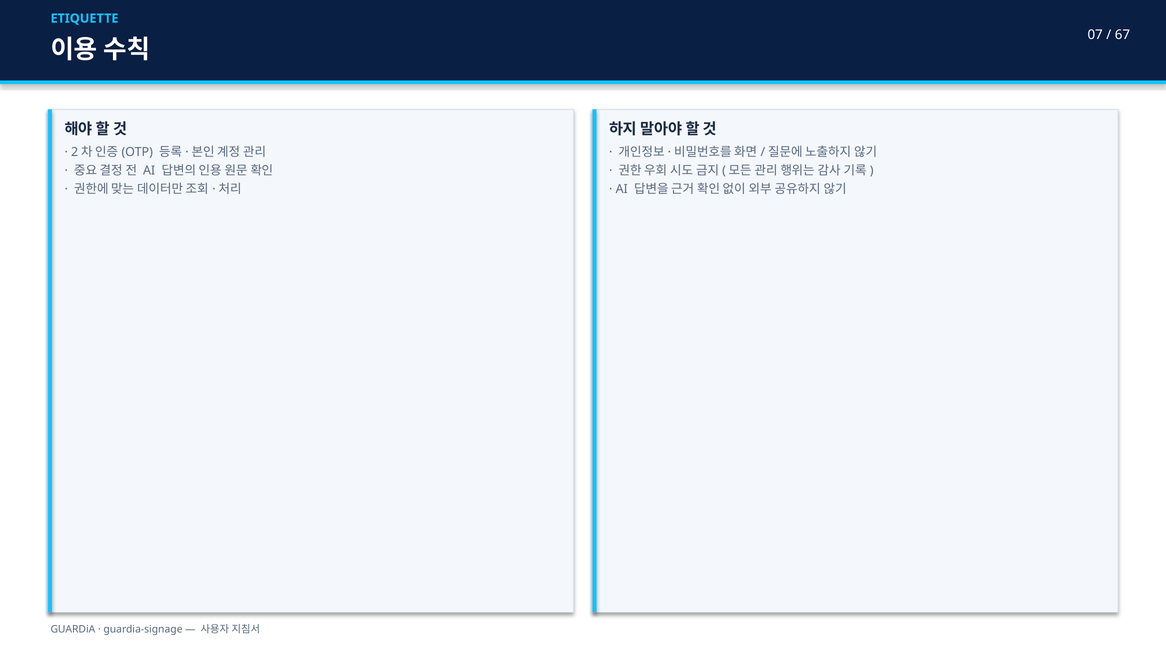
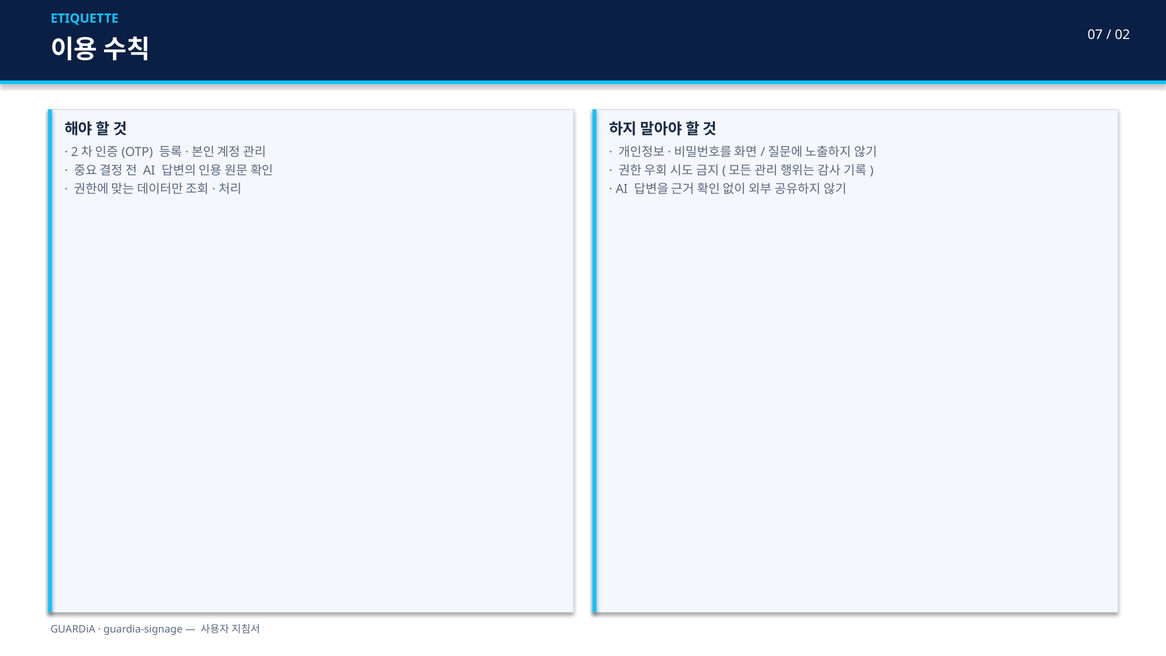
67: 67 -> 02 (1122, 35)
